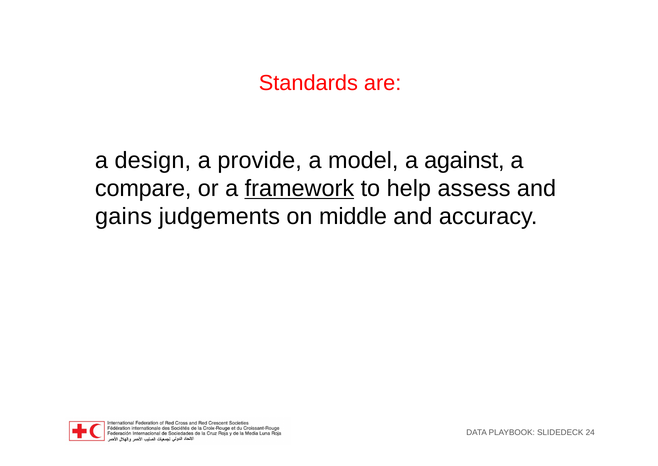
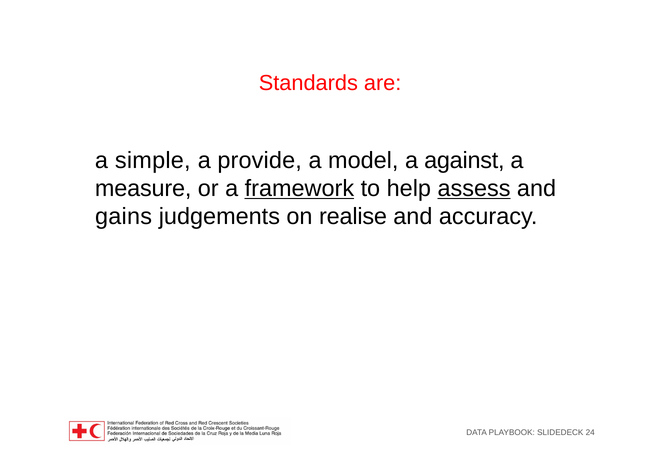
design: design -> simple (153, 160)
compare: compare -> measure (143, 188)
assess underline: none -> present (474, 188)
middle: middle -> realise (353, 216)
